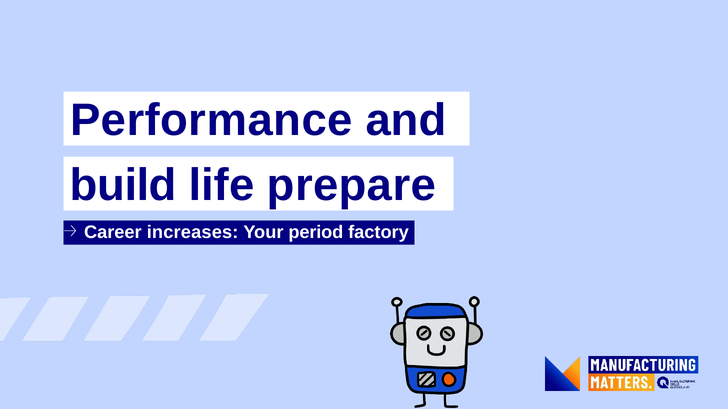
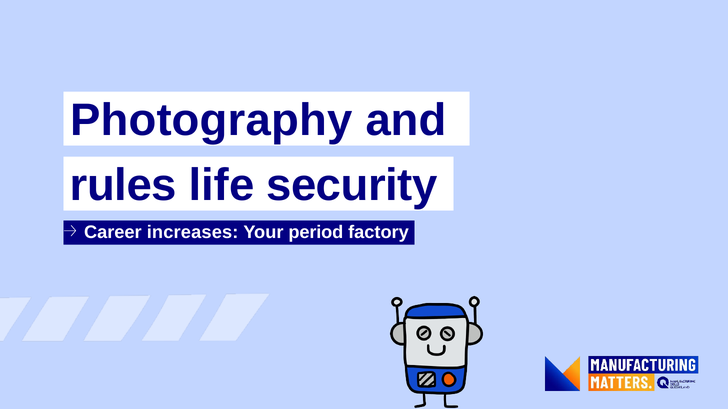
Performance: Performance -> Photography (211, 121)
build: build -> rules (123, 186)
prepare: prepare -> security (352, 186)
